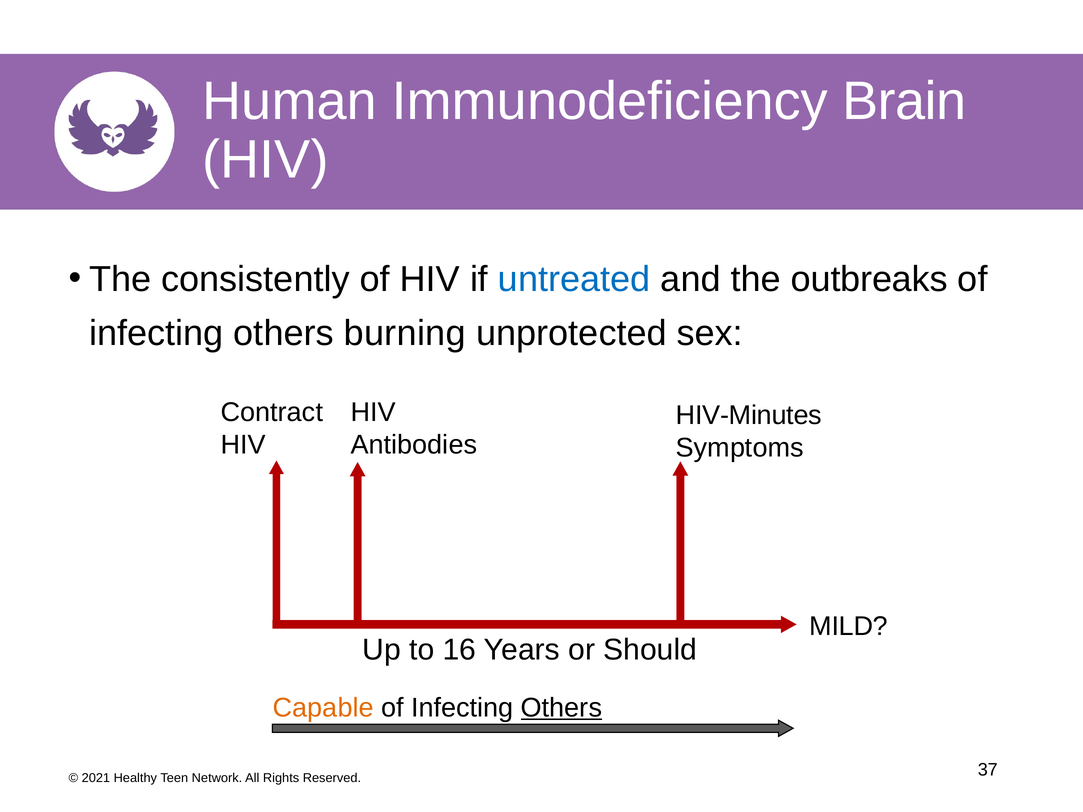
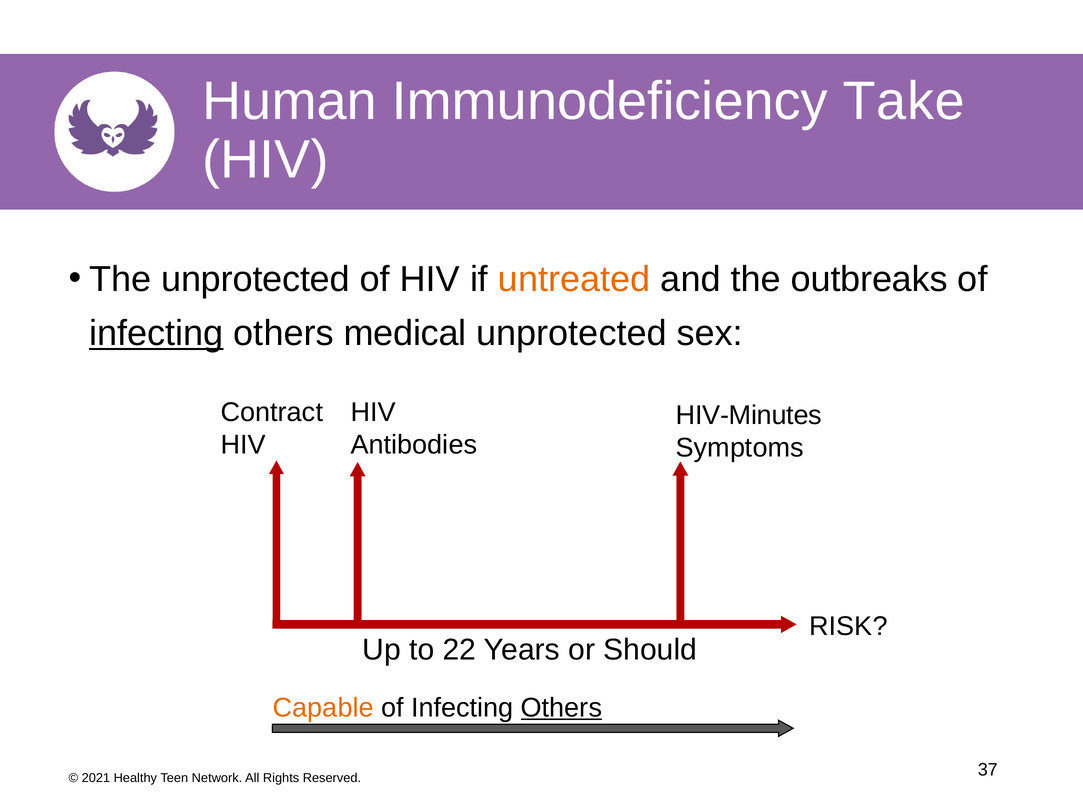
Brain: Brain -> Take (904, 101)
The consistently: consistently -> unprotected (256, 279)
untreated colour: blue -> orange (574, 279)
infecting underline: none -> present (156, 334)
burning: burning -> medical (405, 334)
MILD: MILD -> RISK (848, 627)
16: 16 -> 22 (459, 650)
